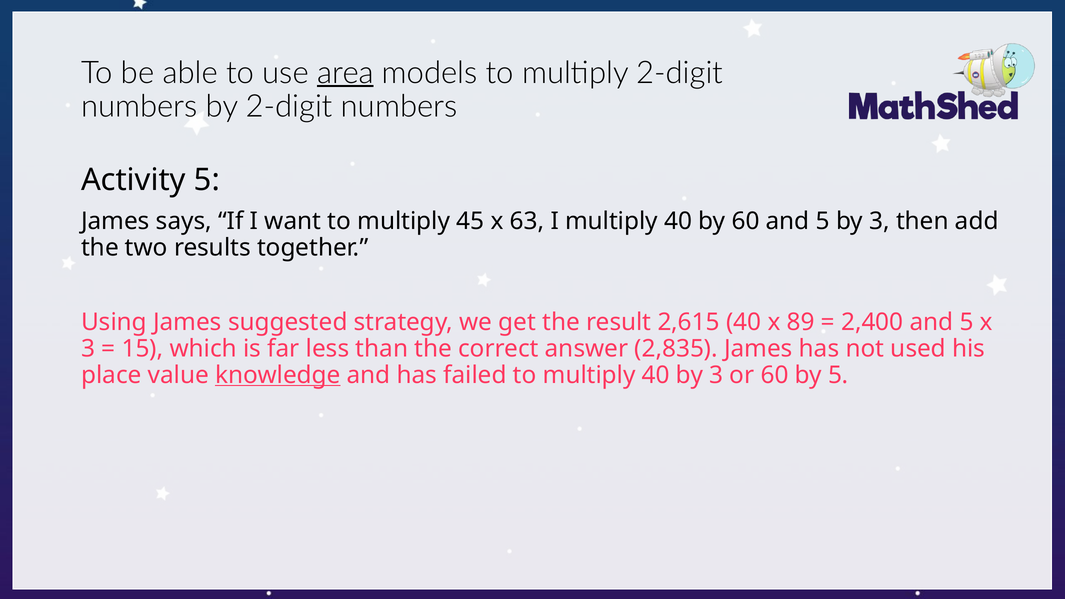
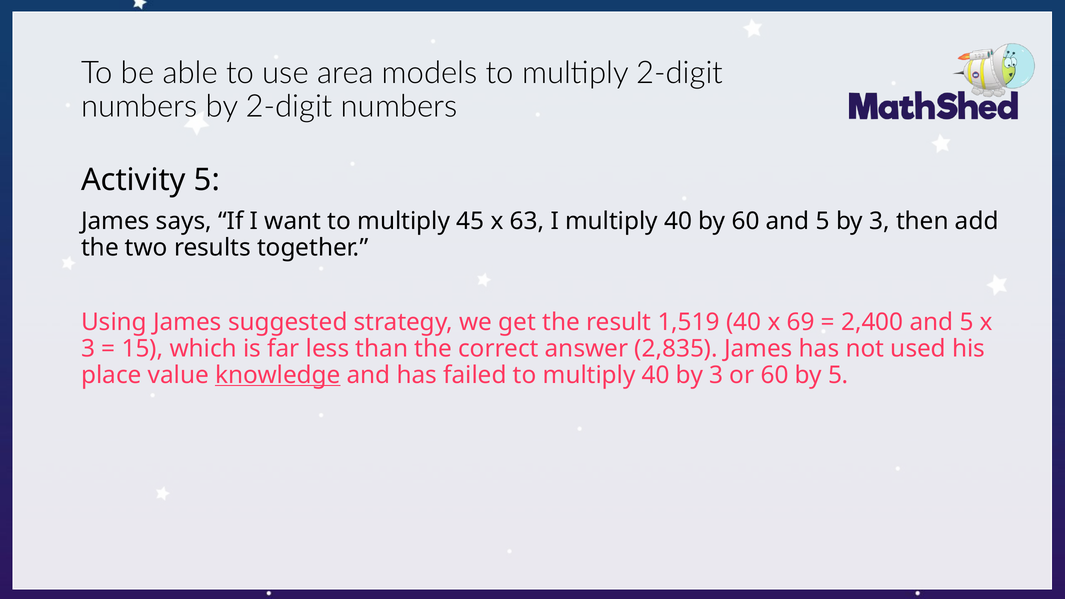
area underline: present -> none (345, 73)
2,615: 2,615 -> 1,519 (689, 322)
89: 89 -> 69 (801, 322)
